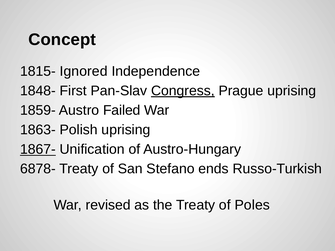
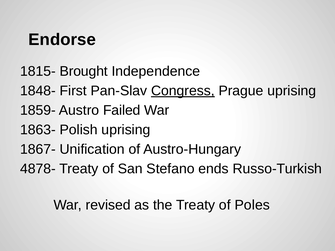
Concept: Concept -> Endorse (62, 40)
Ignored: Ignored -> Brought (84, 71)
1867- underline: present -> none (38, 150)
6878-: 6878- -> 4878- (38, 169)
